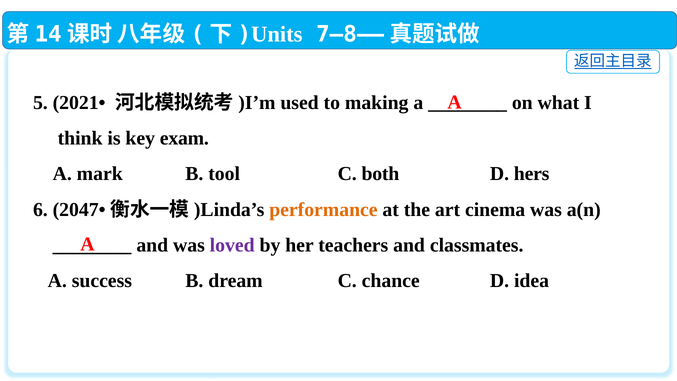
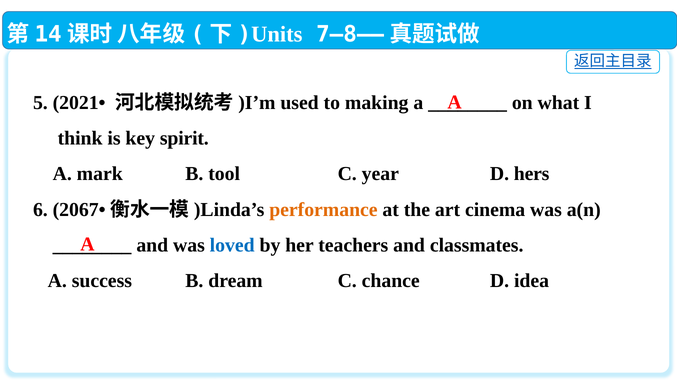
exam: exam -> spirit (184, 138)
both: both -> year (380, 174)
2047•: 2047• -> 2067• (79, 209)
loved colour: purple -> blue (232, 245)
